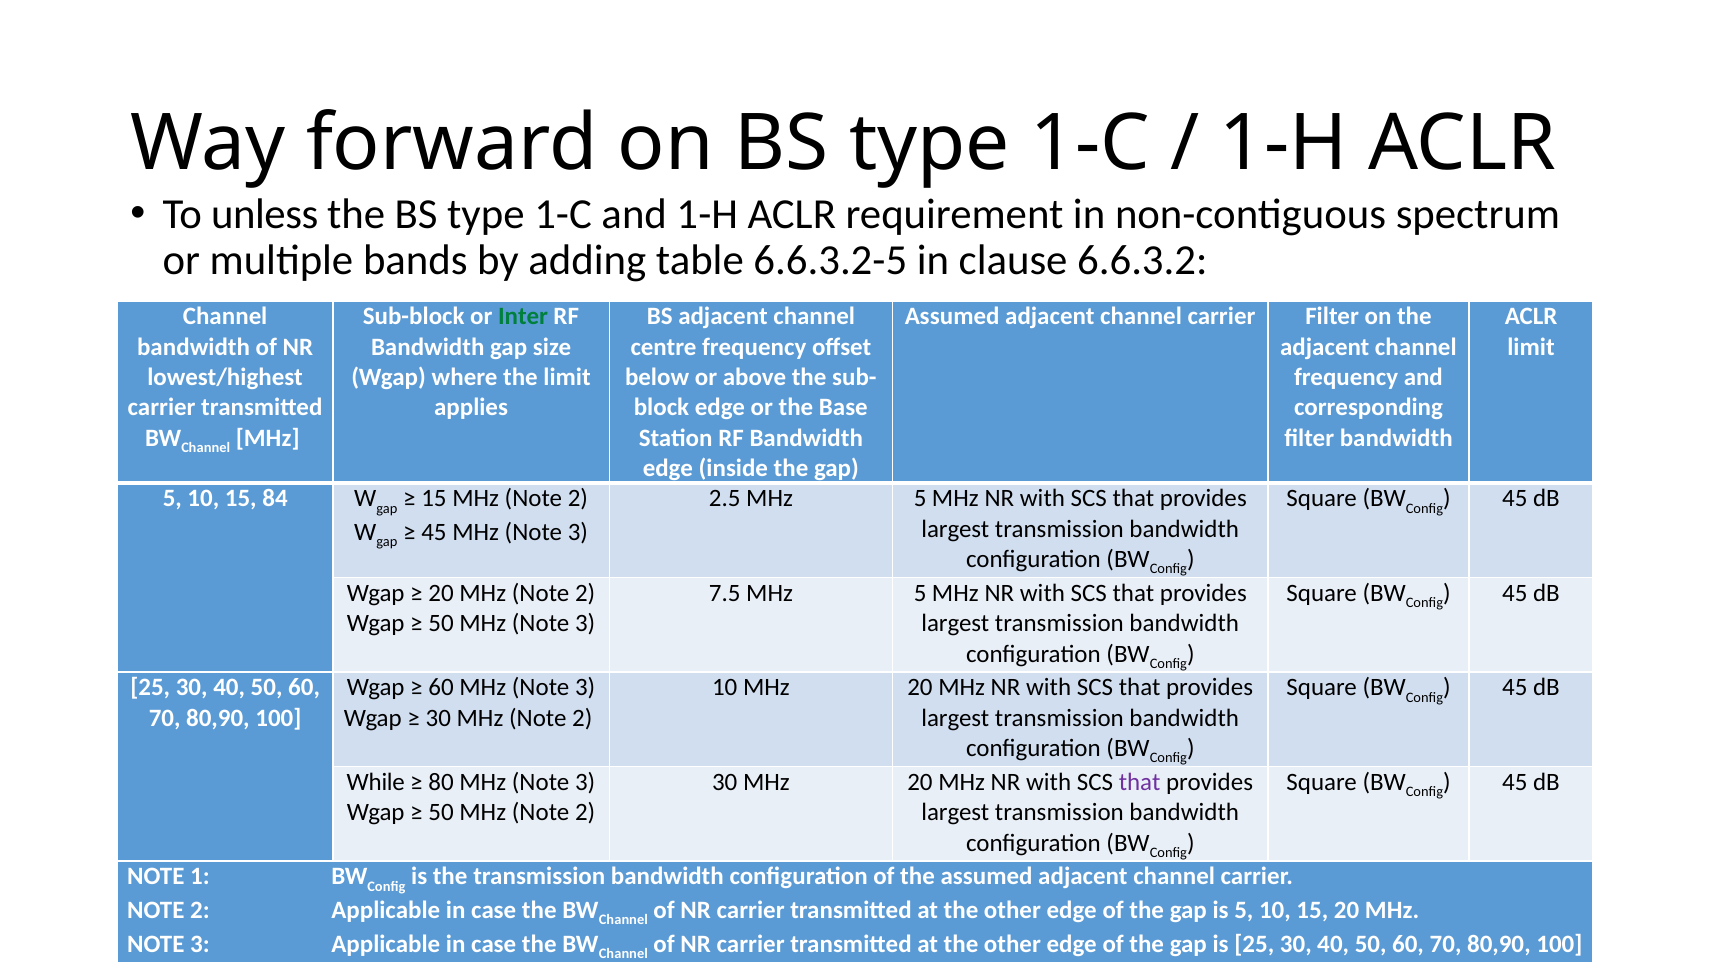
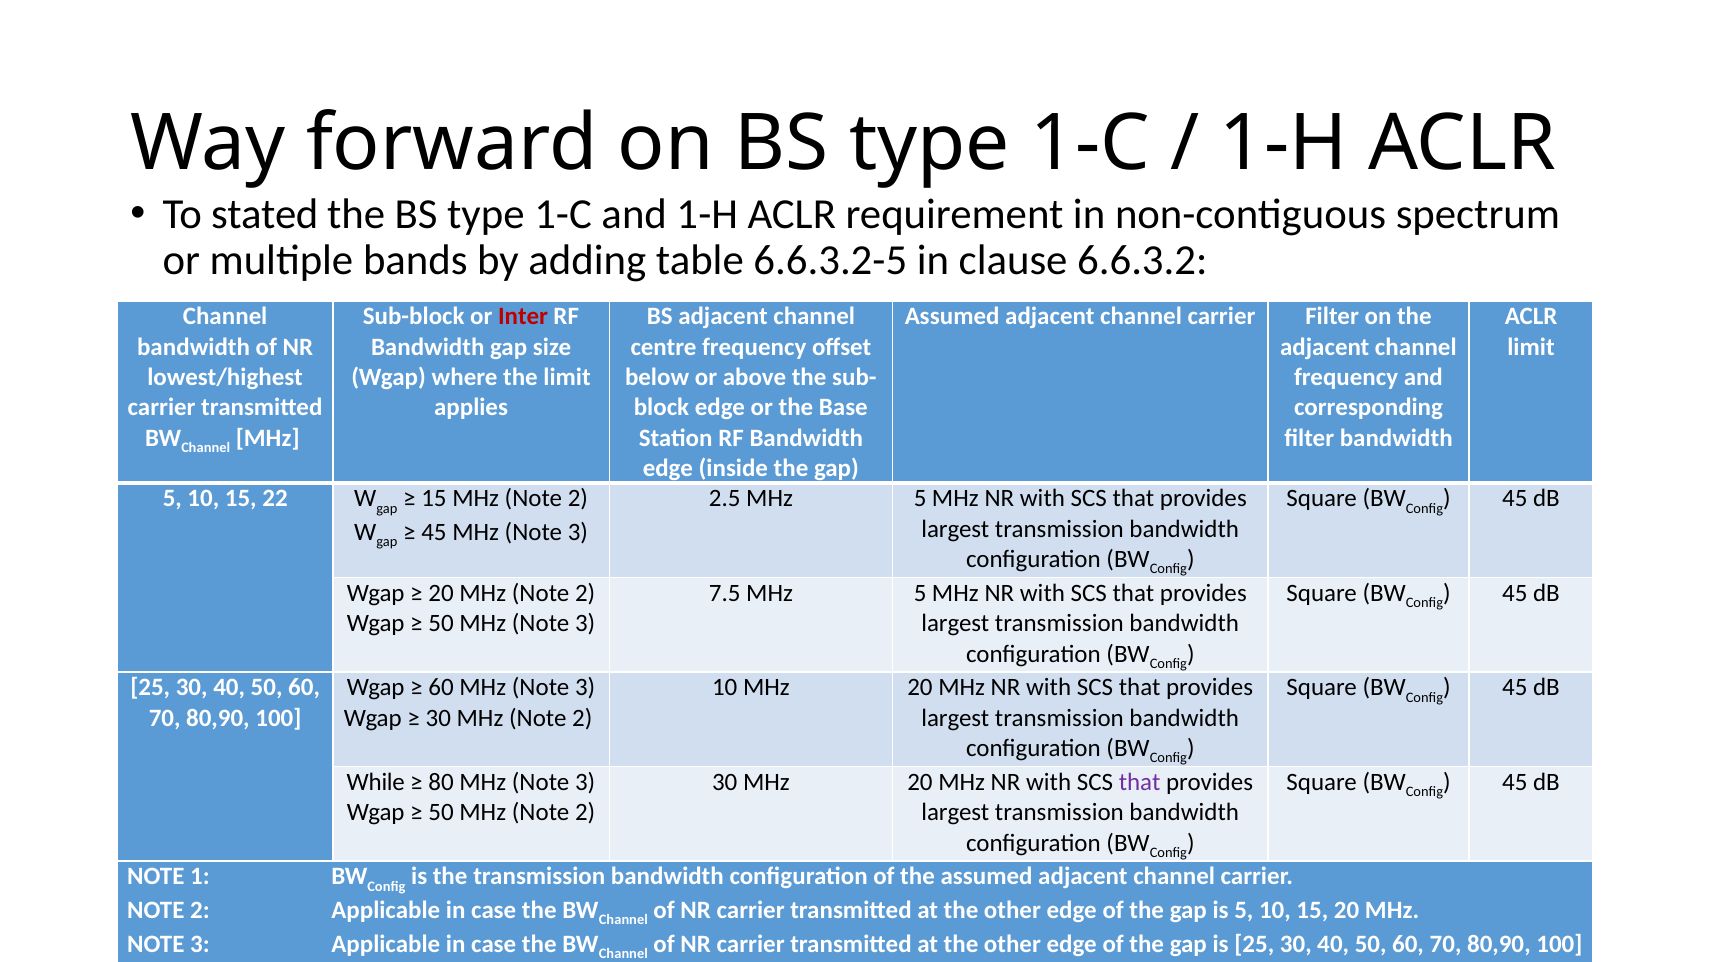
unless: unless -> stated (265, 214)
Inter colour: green -> red (523, 317)
84: 84 -> 22 (275, 499)
